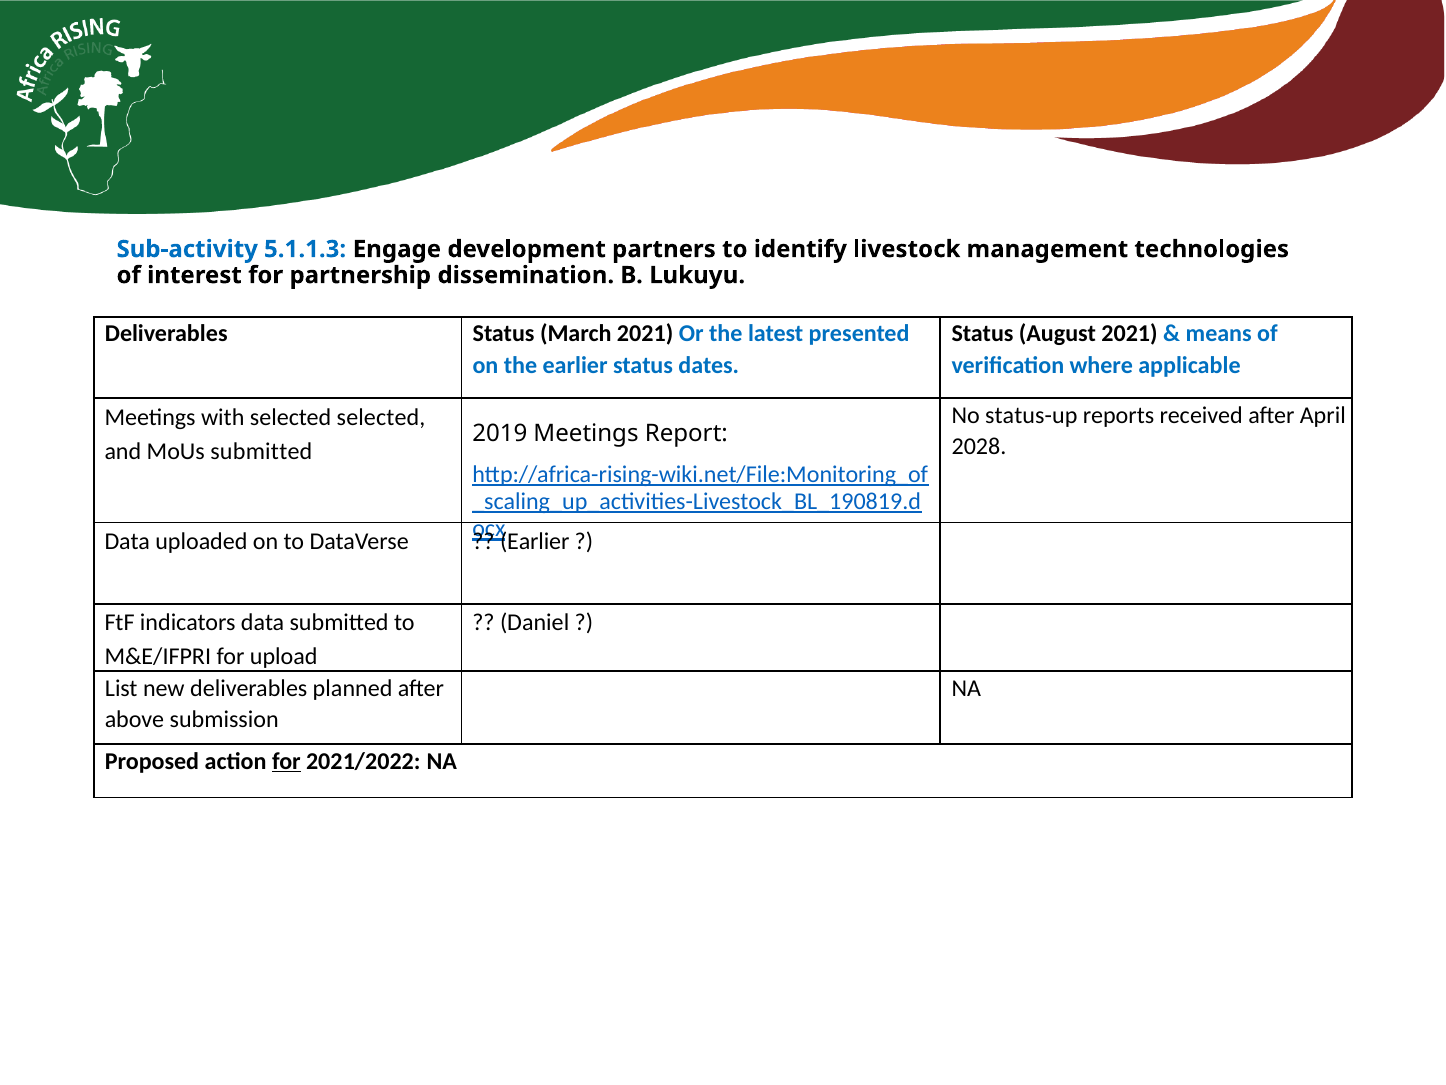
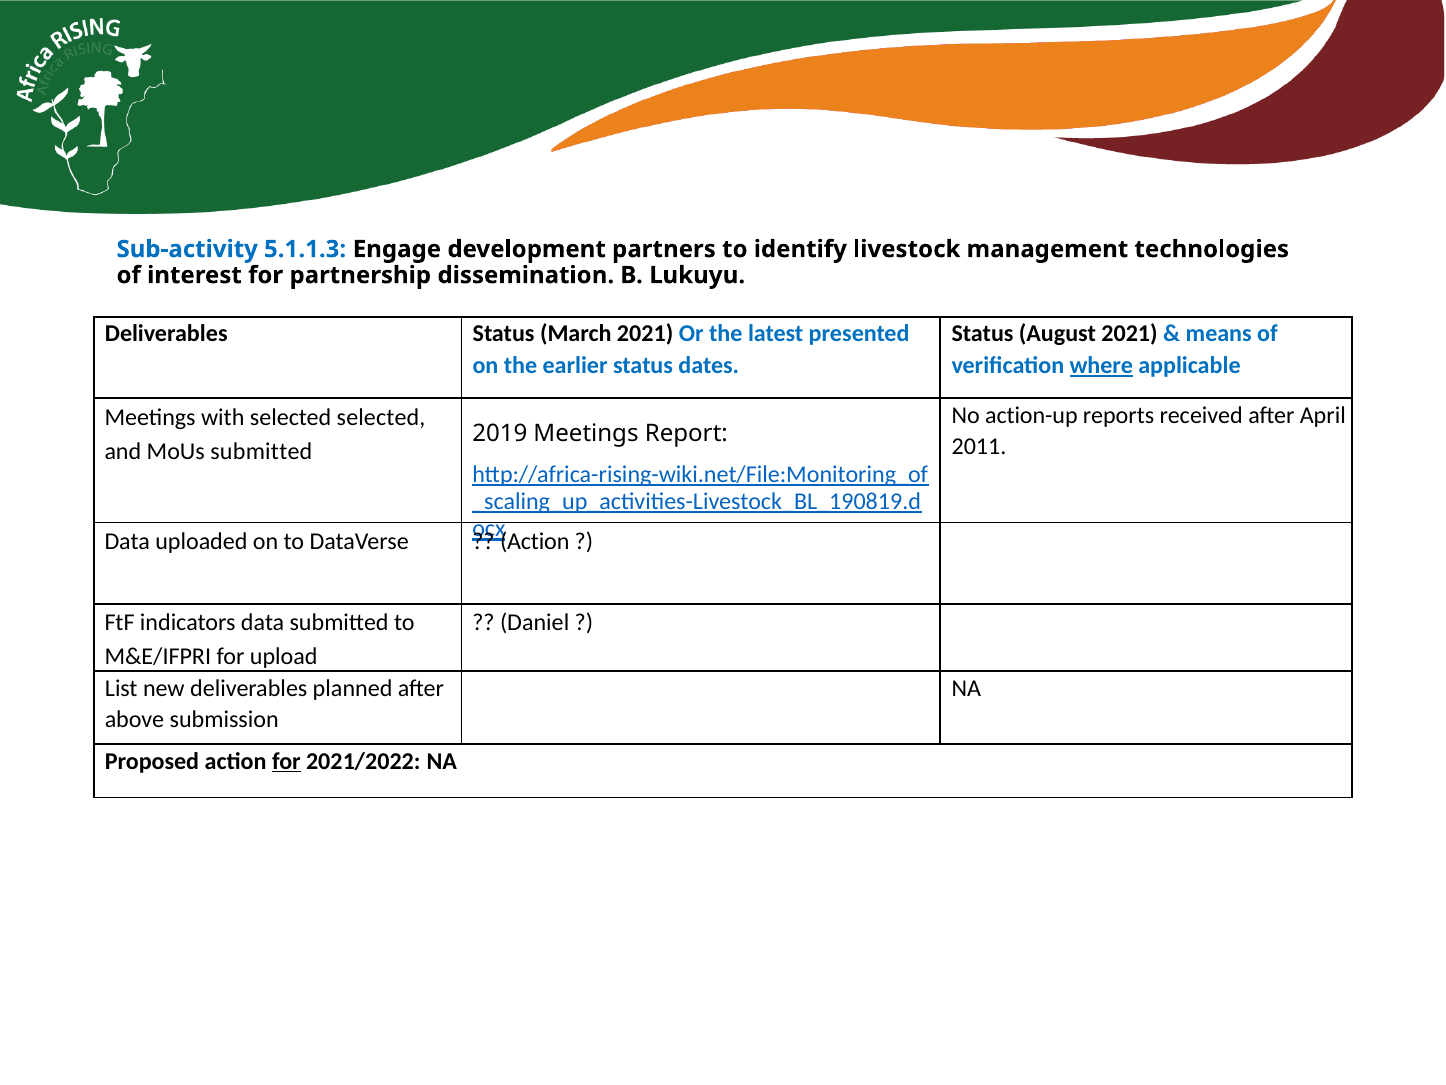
where underline: none -> present (1101, 365)
status-up: status-up -> action-up (1031, 415)
2028: 2028 -> 2011 (979, 446)
Earlier: Earlier -> Action (535, 542)
